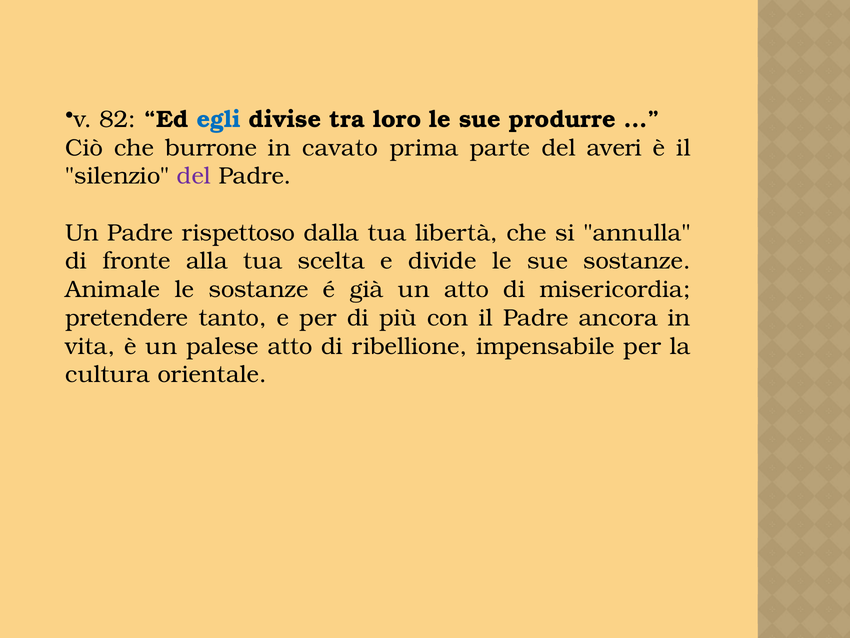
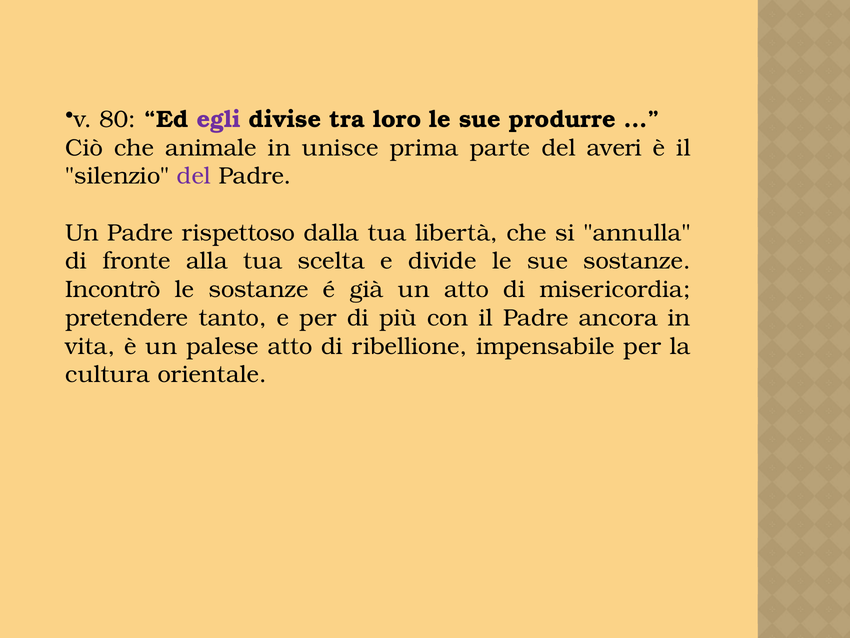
82: 82 -> 80 (118, 119)
egli colour: blue -> purple (219, 119)
burrone: burrone -> animale (211, 148)
cavato: cavato -> unisce (340, 148)
Animale: Animale -> Incontrò (113, 289)
